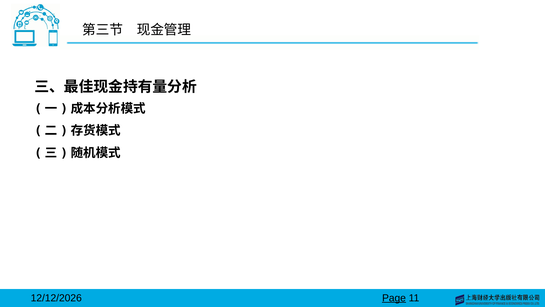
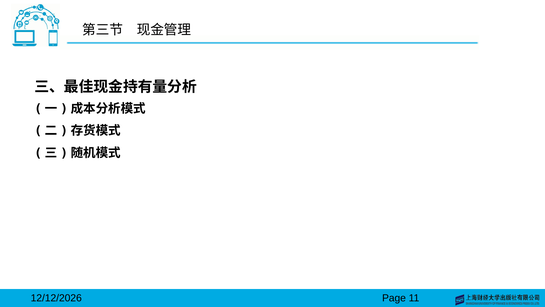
Page underline: present -> none (394, 298)
